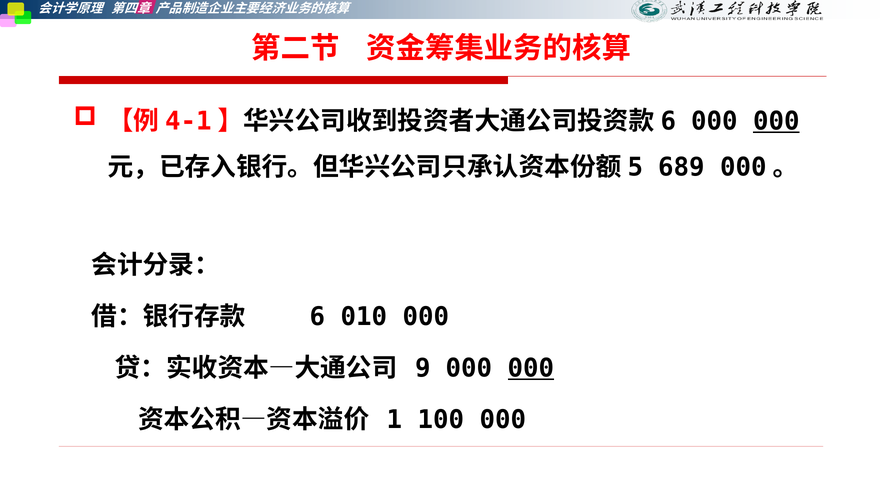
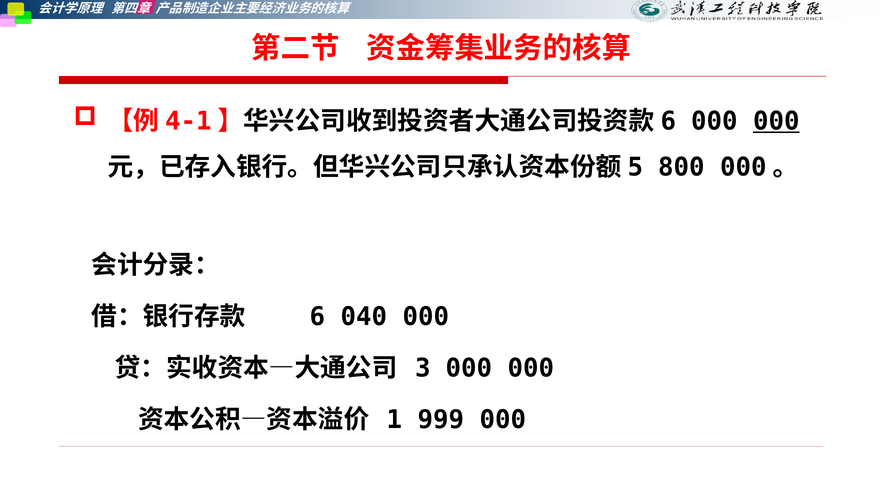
689: 689 -> 800 (682, 168)
010: 010 -> 040 (364, 317)
9: 9 -> 3 (423, 368)
000 underline: present -> none (531, 368)
100: 100 -> 999 (441, 420)
